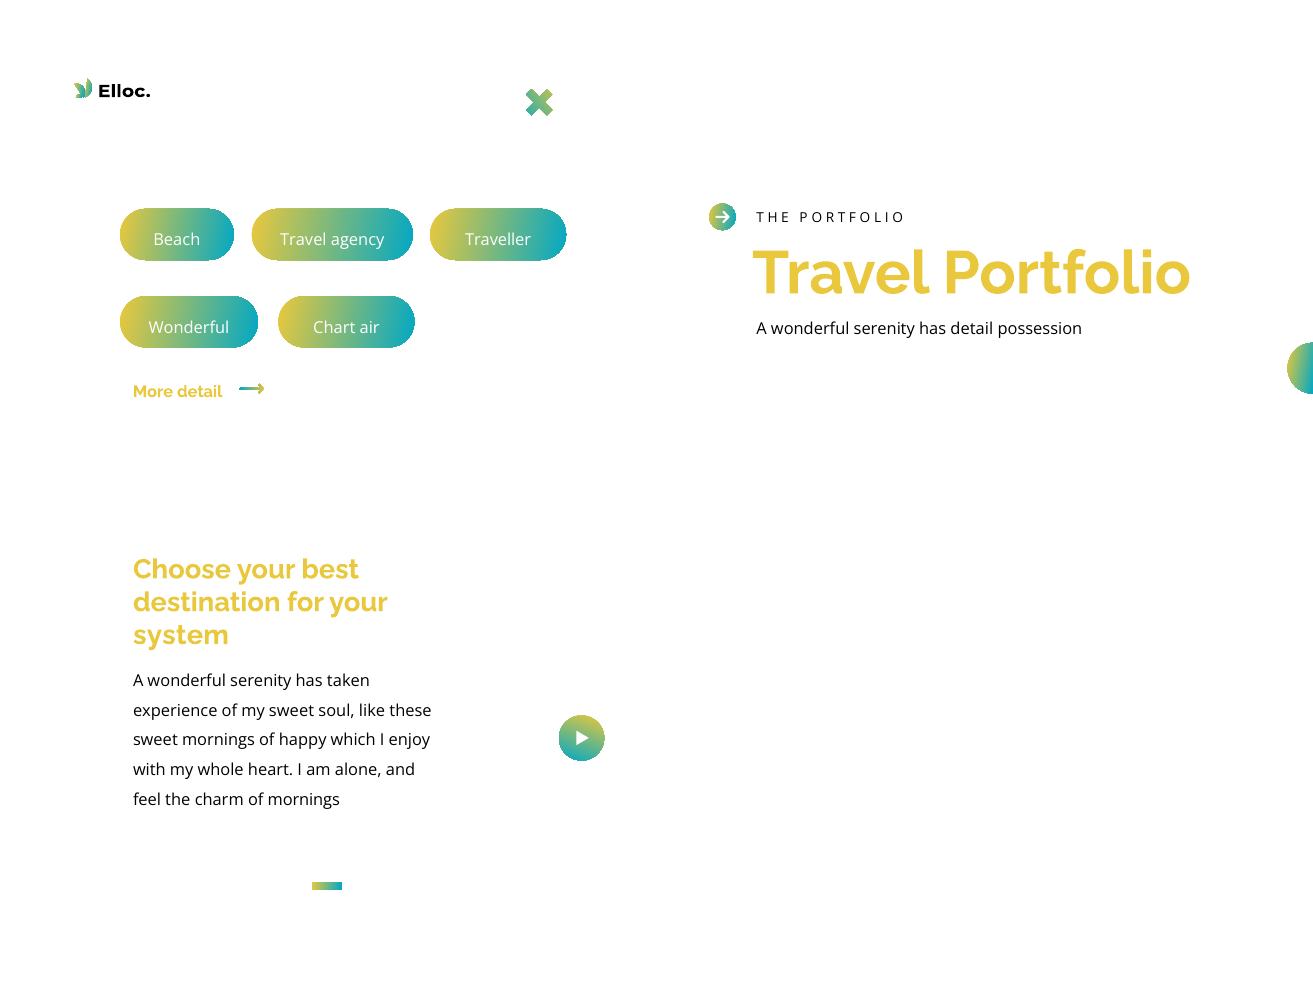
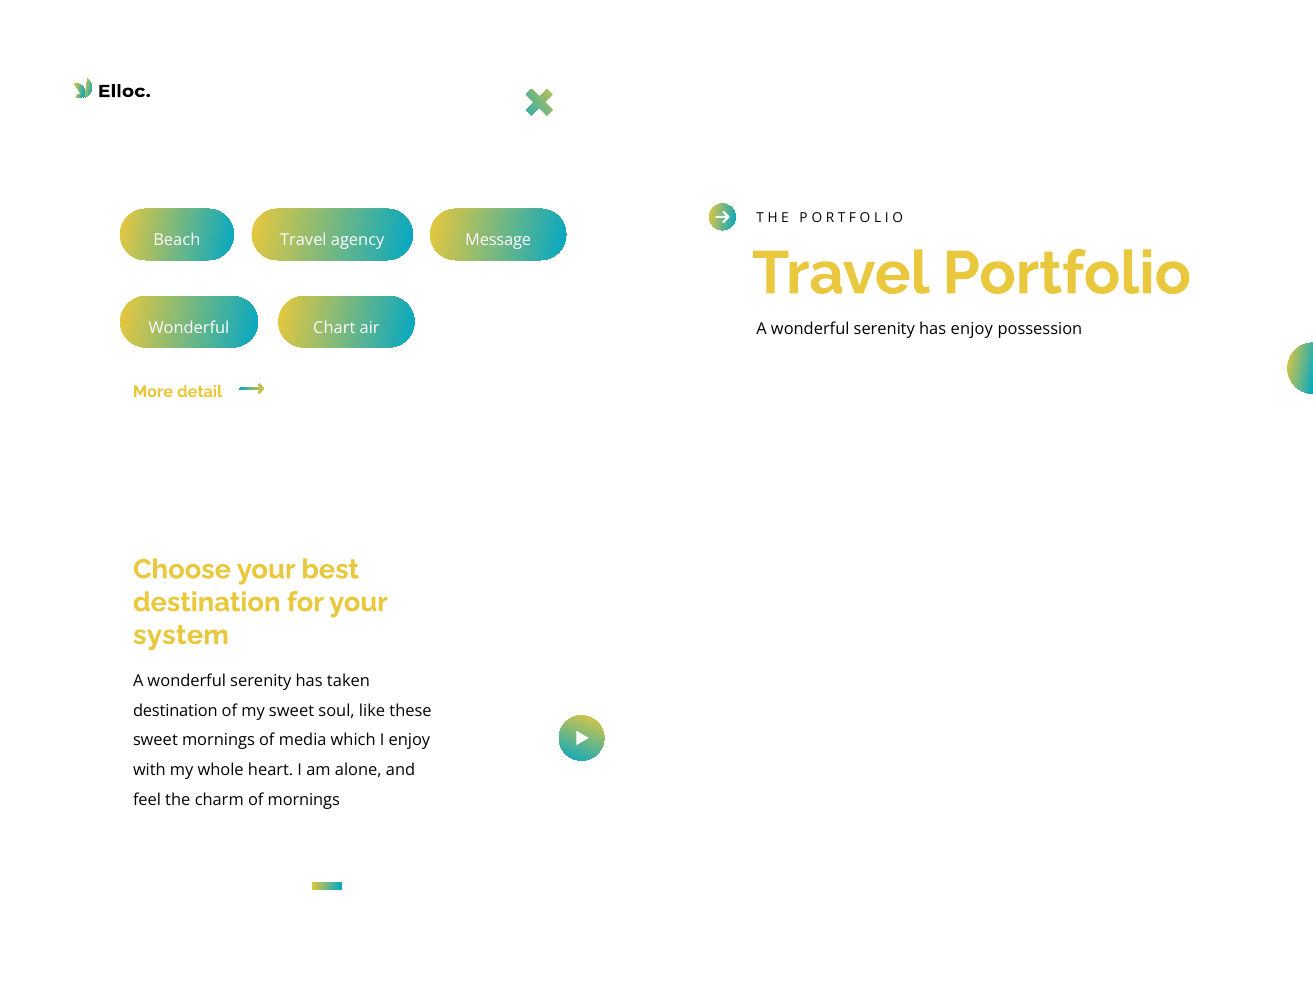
Traveller: Traveller -> Message (498, 241)
has detail: detail -> enjoy (972, 329)
experience: experience -> destination (175, 711)
happy: happy -> media (303, 741)
